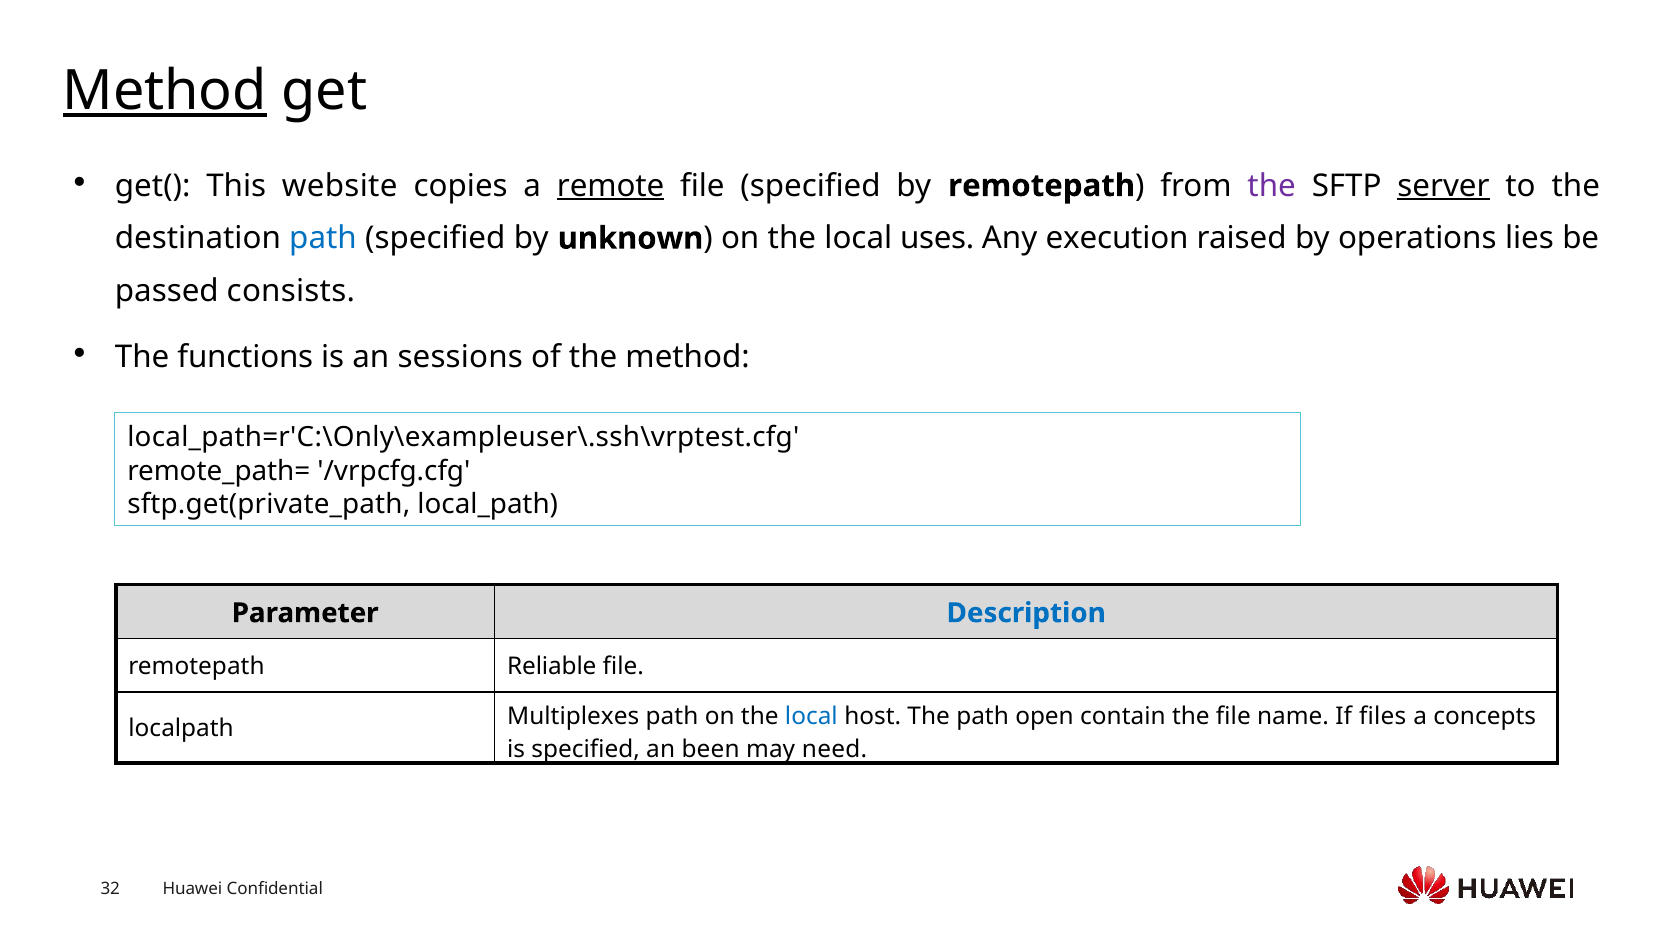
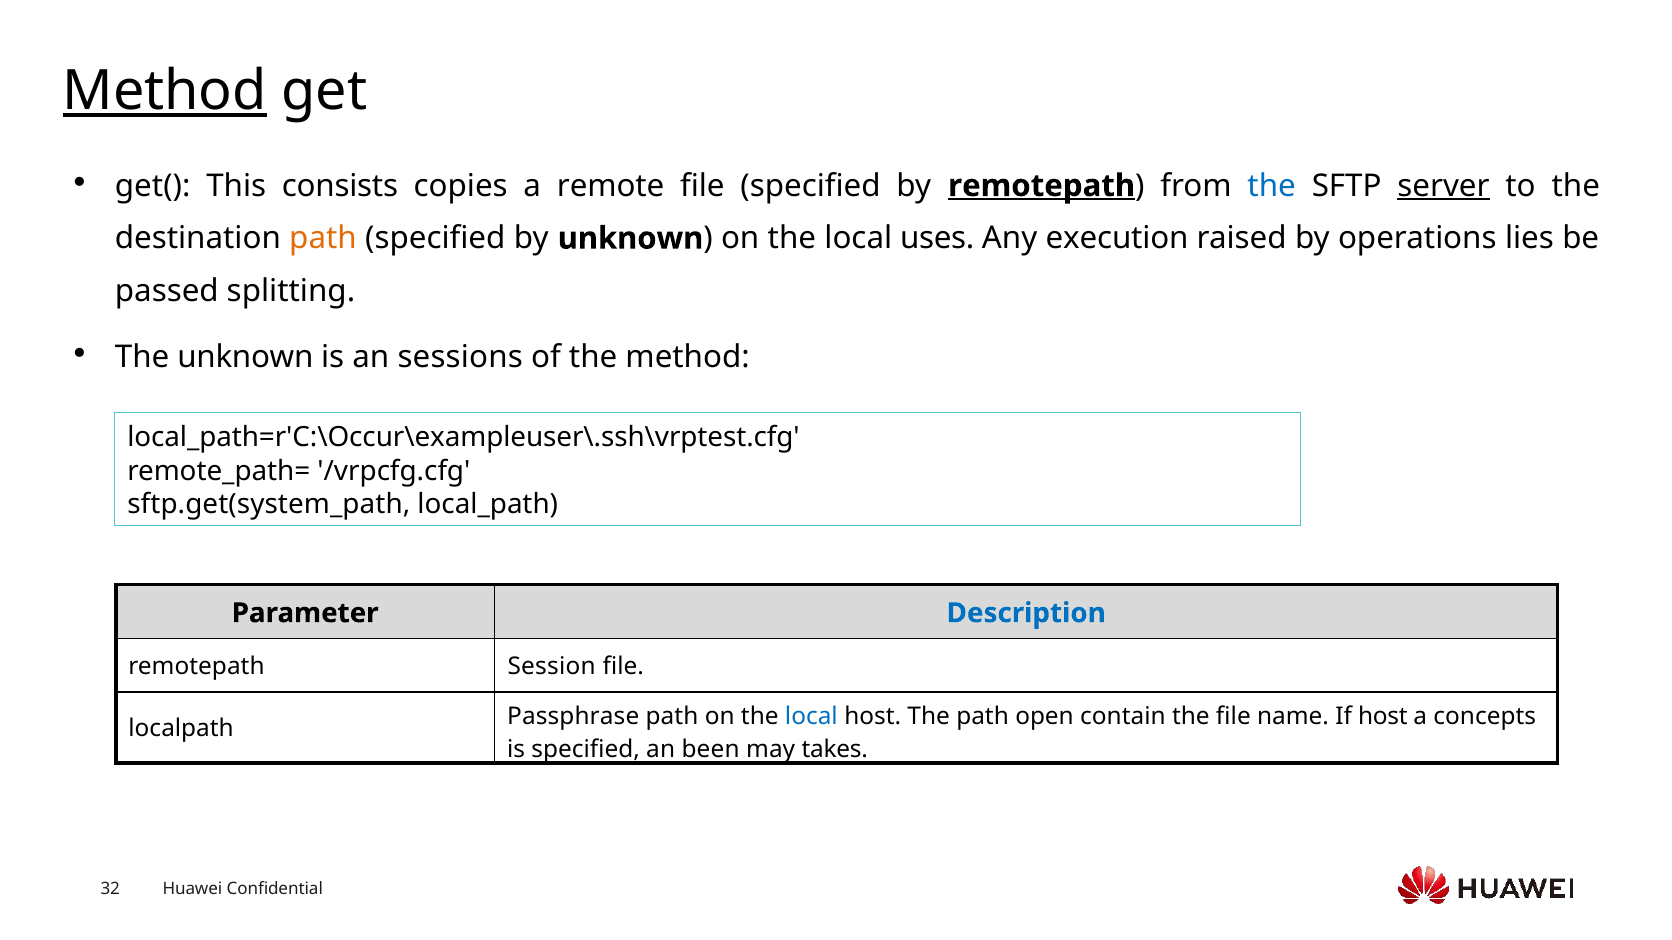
website: website -> consists (340, 186)
remote underline: present -> none (611, 186)
remotepath underline: none -> present (1042, 186)
the colour: purple -> blue (1272, 186)
path colour: blue -> orange (323, 238)
consists: consists -> splitting (291, 291)
The functions: functions -> unknown (245, 358)
local_path=r'C:\Only\exampleuser\.ssh\vrptest.cfg: local_path=r'C:\Only\exampleuser\.ssh\vrptest.cfg -> local_path=r'C:\Occur\exampleuser\.ssh\vrptest.cfg (463, 438)
sftp.get(private_path: sftp.get(private_path -> sftp.get(system_path (269, 505)
Reliable: Reliable -> Session (552, 667)
Multiplexes: Multiplexes -> Passphrase (573, 717)
If files: files -> host (1383, 717)
need: need -> takes (835, 750)
